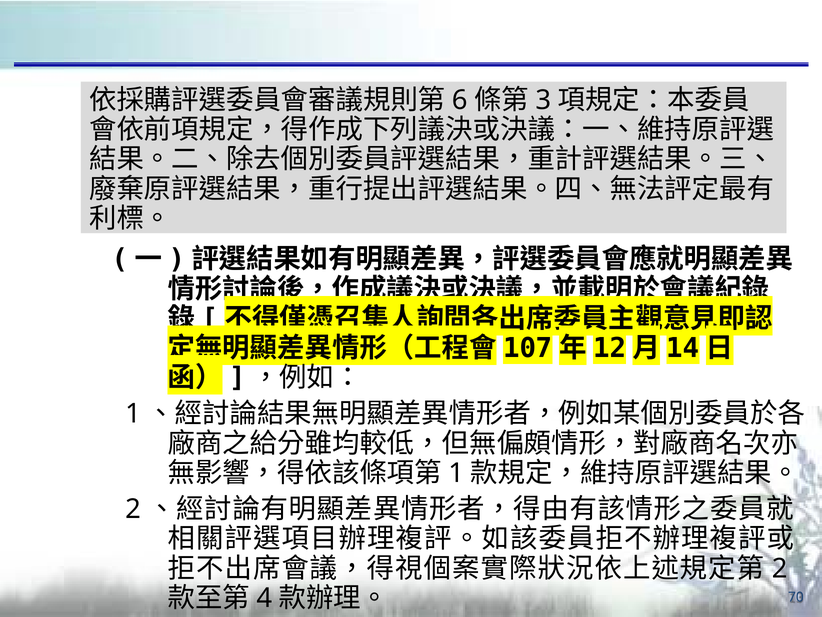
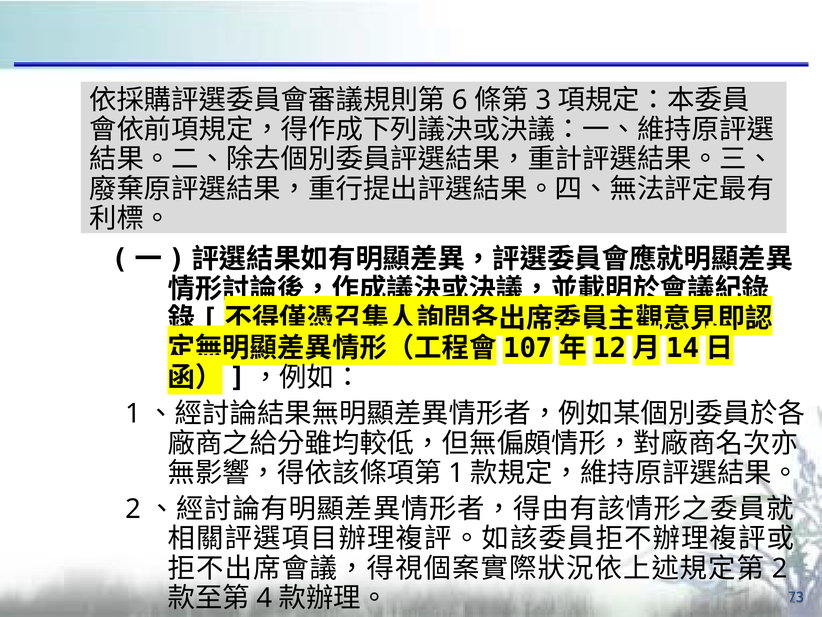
70: 70 -> 73 (796, 597)
